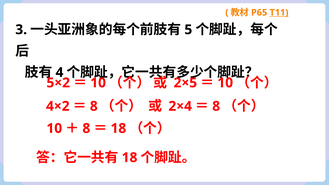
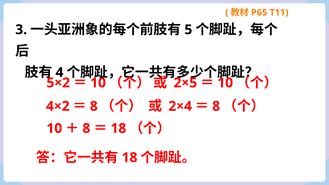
T11 underline: present -> none (279, 13)
